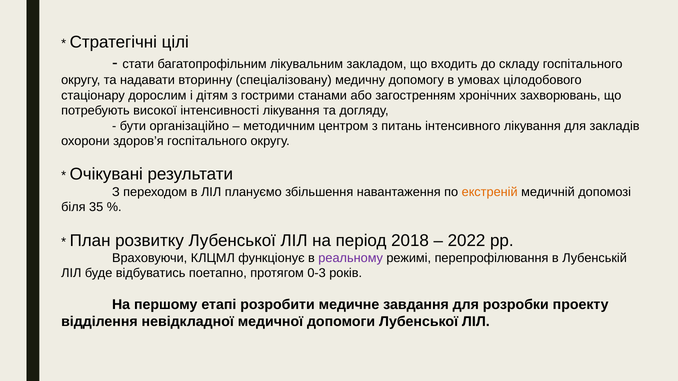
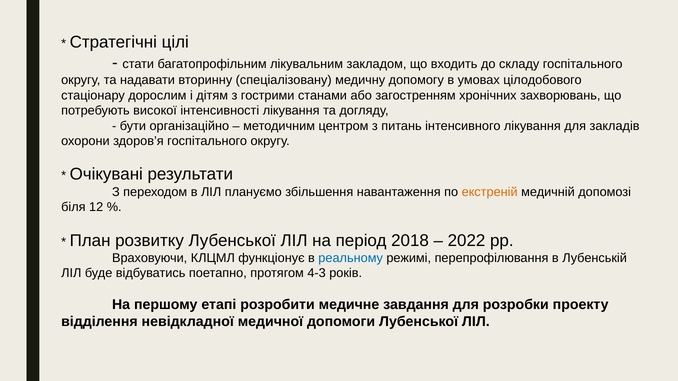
35: 35 -> 12 (96, 207)
реальному colour: purple -> blue (351, 258)
0-3: 0-3 -> 4-3 (317, 273)
